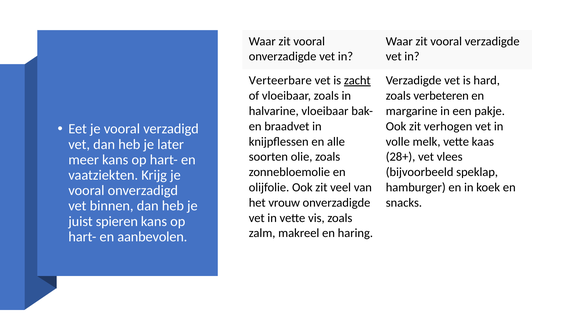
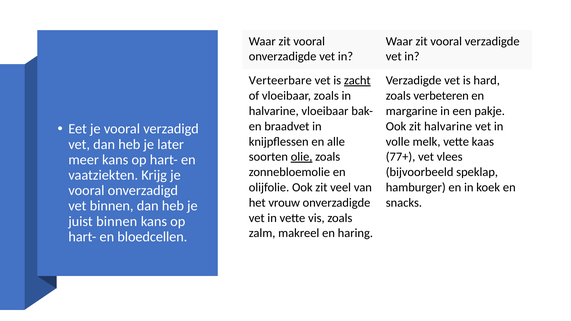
zit verhogen: verhogen -> halvarine (448, 126)
olie underline: none -> present (302, 157)
28+: 28+ -> 77+ (401, 157)
juist spieren: spieren -> binnen (117, 221)
aanbevolen: aanbevolen -> bloedcellen (152, 237)
